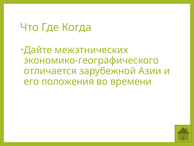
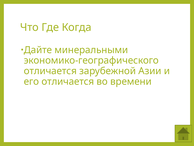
межэтнических: межэтнических -> минеральными (91, 50)
его положения: положения -> отличается (68, 81)
